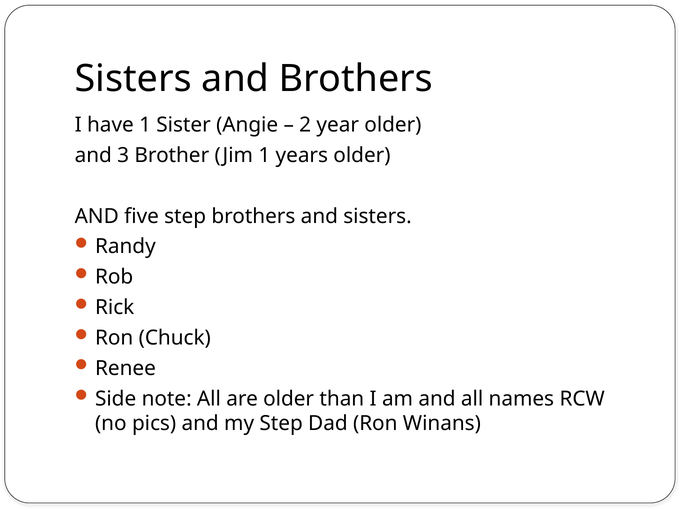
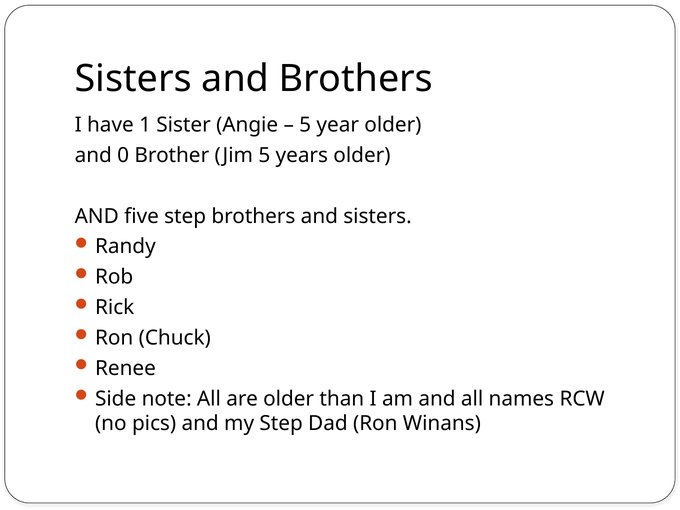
2: 2 -> 5 (305, 125)
3: 3 -> 0 (123, 155)
Jim 1: 1 -> 5 (264, 155)
